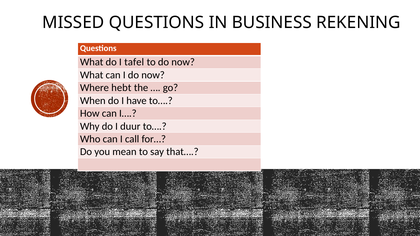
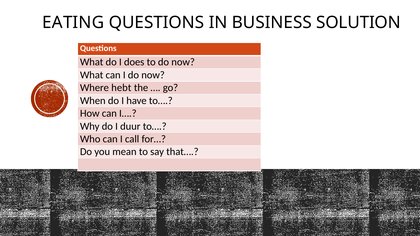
MISSED: MISSED -> EATING (73, 23)
REKENING: REKENING -> SOLUTION (358, 23)
tafel: tafel -> does (134, 62)
